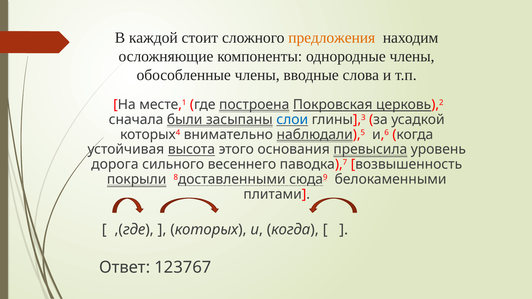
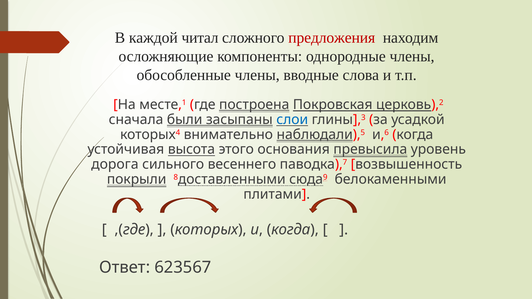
стоит: стоит -> читал (200, 38)
предложения colour: orange -> red (332, 38)
123767: 123767 -> 623567 (183, 267)
